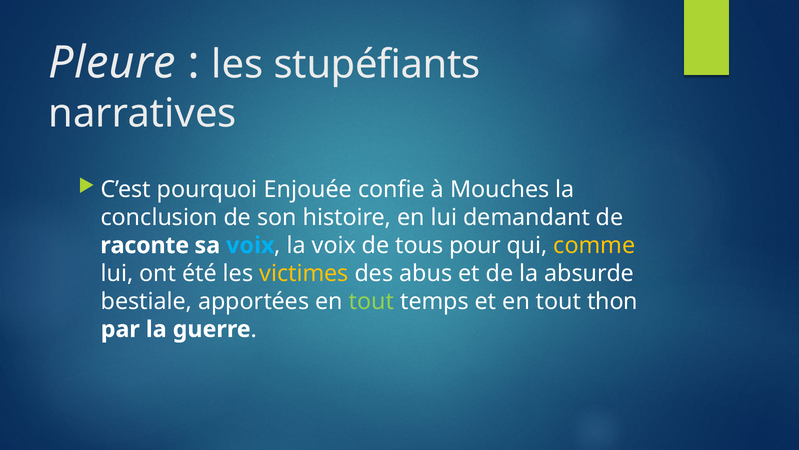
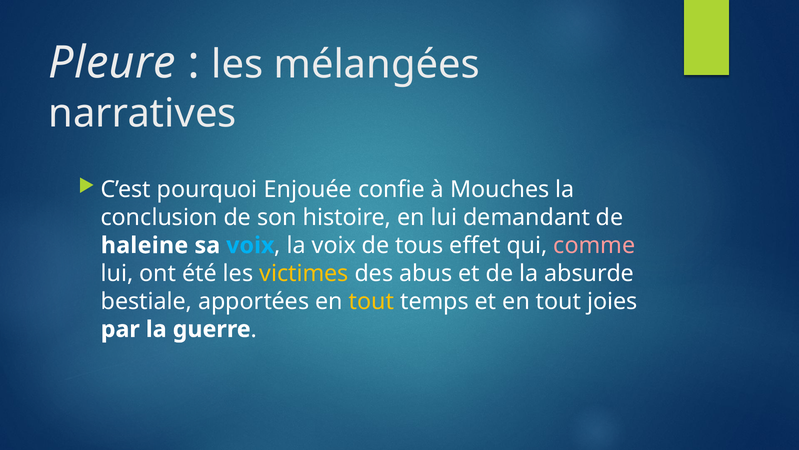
stupéfiants: stupéfiants -> mélangées (377, 64)
raconte: raconte -> haleine (145, 245)
pour: pour -> effet (475, 245)
comme colour: yellow -> pink (594, 245)
tout colour: light green -> yellow (372, 301)
thon: thon -> joies (612, 301)
